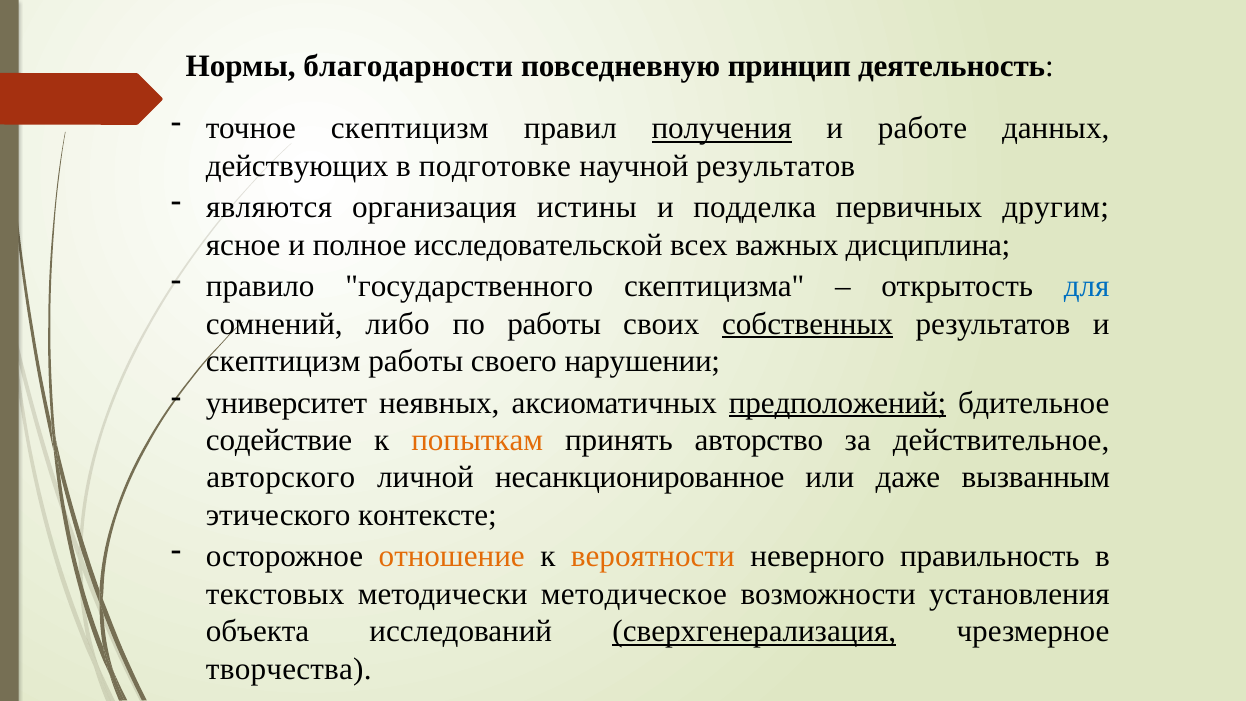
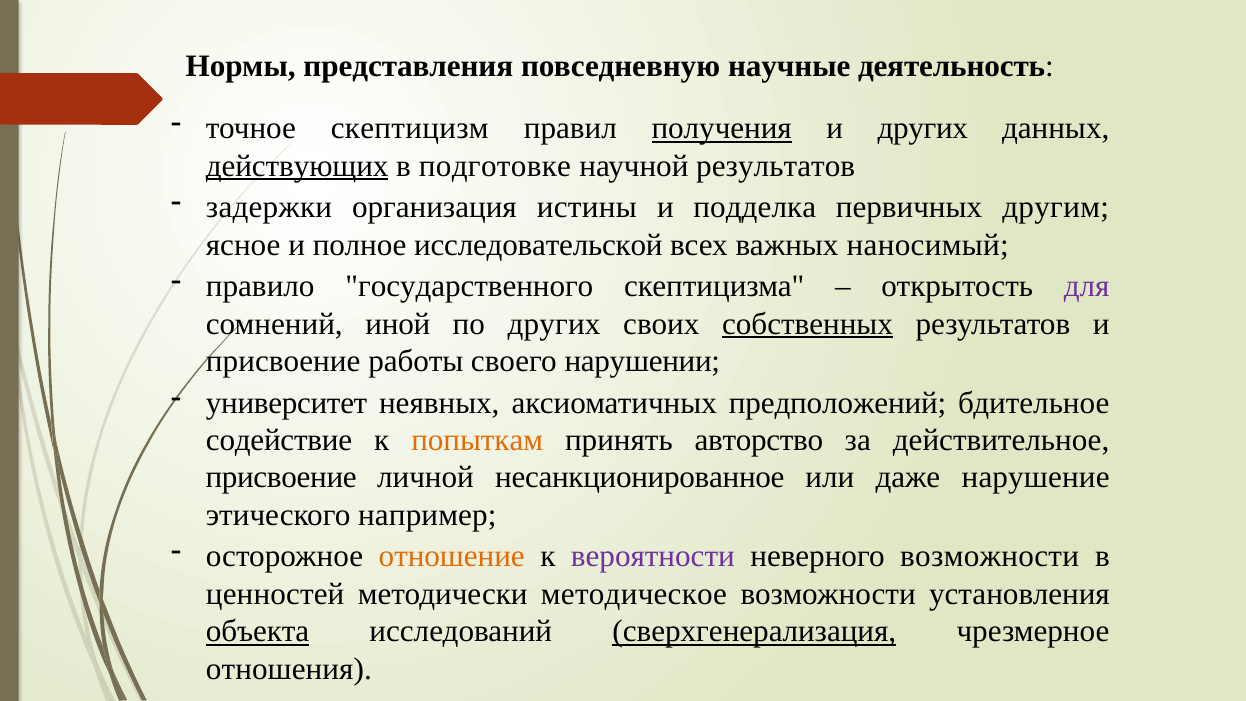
благодарности: благодарности -> представления (408, 66)
принцип: принцип -> научные (789, 66)
и работе: работе -> других (923, 128)
действующих underline: none -> present (297, 166)
являются: являются -> задержки (269, 207)
дисциплина: дисциплина -> наносимый (928, 245)
для colour: blue -> purple (1087, 286)
либо: либо -> иной (398, 324)
по работы: работы -> других (554, 324)
скептицизм: скептицизм -> присвоение (283, 361)
предположений underline: present -> none (838, 403)
авторского: авторского -> присвоение (281, 478)
вызванным: вызванным -> нарушение (1036, 478)
контексте: контексте -> например (427, 515)
вероятности colour: orange -> purple (653, 557)
неверного правильность: правильность -> возможности (990, 557)
текстовых: текстовых -> ценностей (275, 594)
объекта underline: none -> present (258, 631)
творчества: творчества -> отношения (289, 669)
